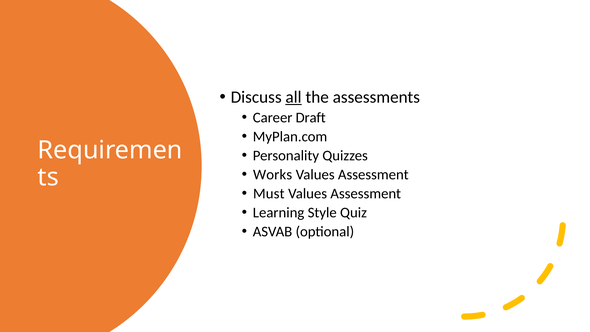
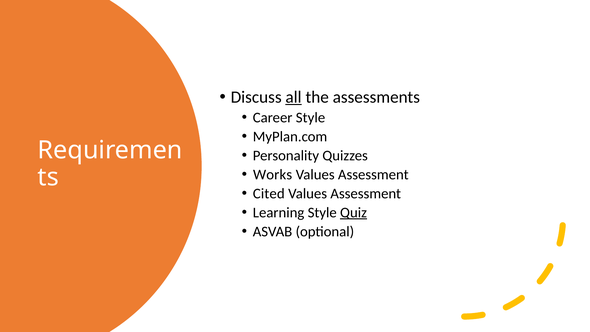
Career Draft: Draft -> Style (311, 118)
Must: Must -> Cited (269, 193)
Quiz underline: none -> present (354, 212)
